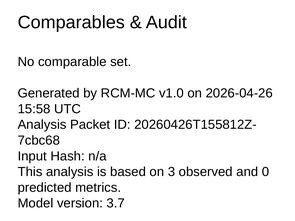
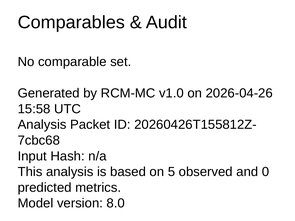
3: 3 -> 5 (171, 172)
3.7: 3.7 -> 8.0 (116, 203)
